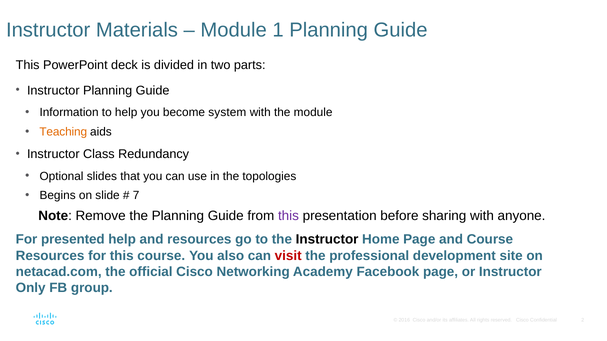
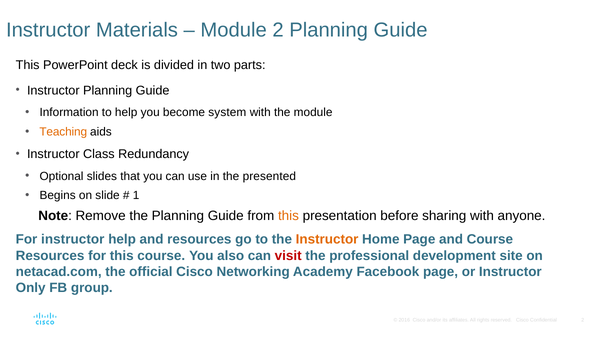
Module 1: 1 -> 2 (278, 30)
topologies: topologies -> presented (269, 176)
7: 7 -> 1 (136, 196)
this colour: purple -> orange (288, 216)
For presented: presented -> instructor (73, 240)
Instructor colour: black -> orange (327, 240)
